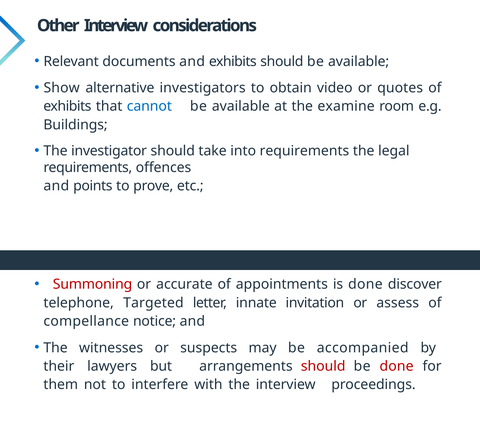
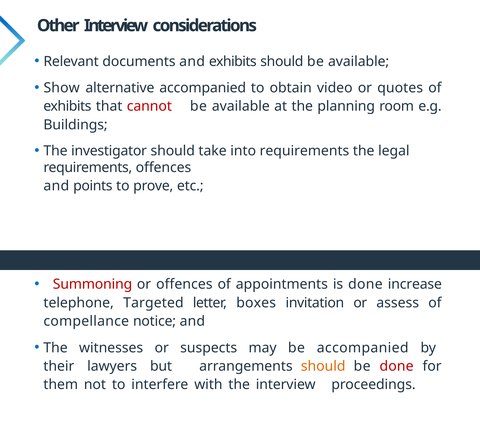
alternative investigators: investigators -> accompanied (203, 88)
cannot colour: blue -> red (149, 106)
examine: examine -> planning (346, 106)
or accurate: accurate -> offences (184, 284)
discover: discover -> increase (415, 284)
innate: innate -> boxes (256, 303)
should colour: red -> orange (323, 366)
